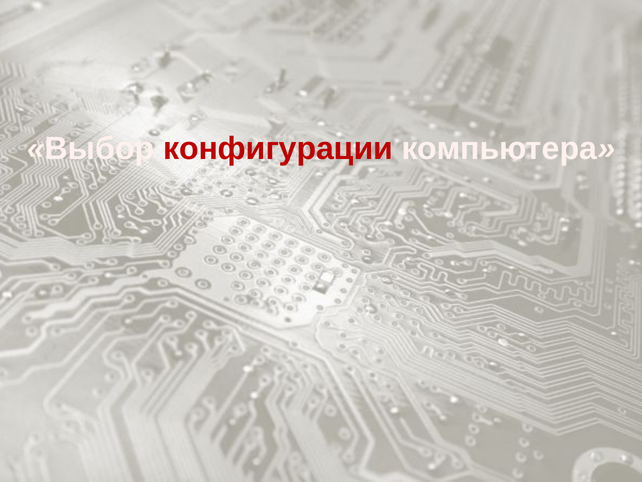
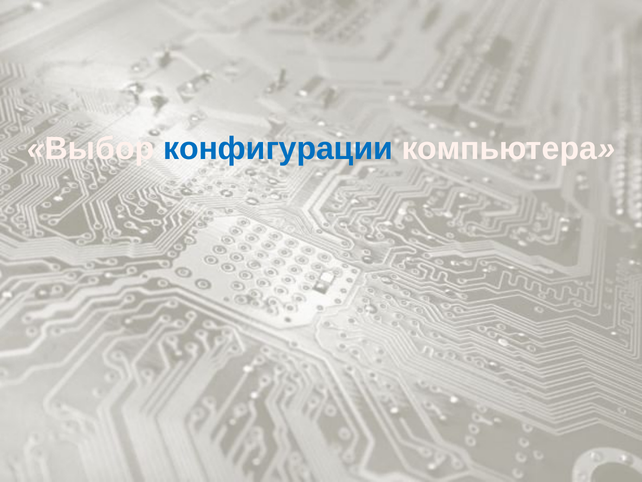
конфигурации colour: red -> blue (278, 148)
